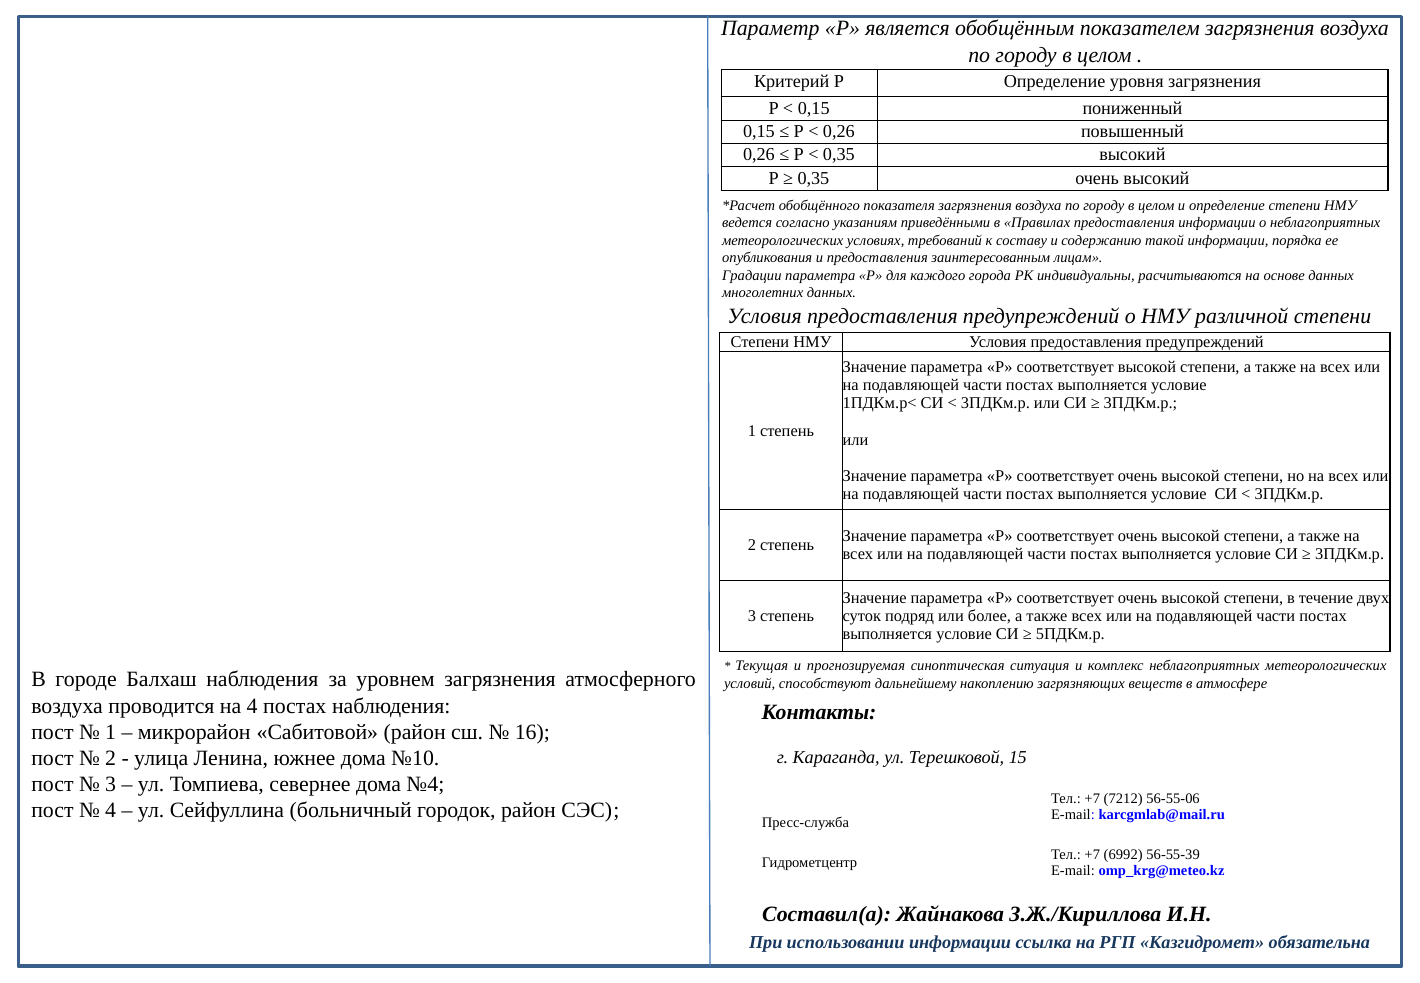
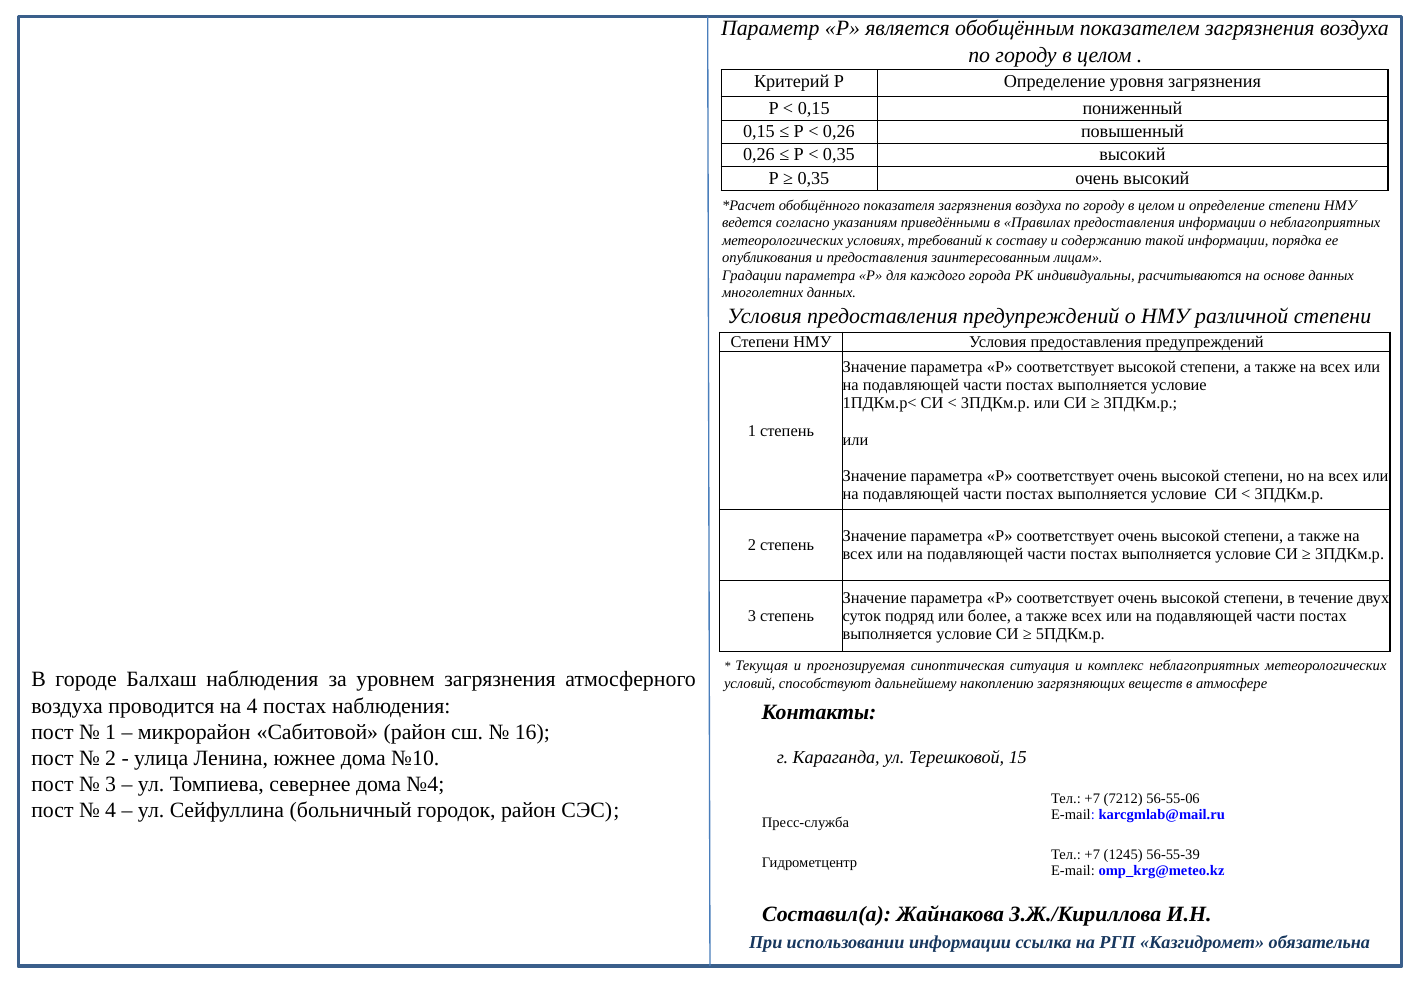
6992: 6992 -> 1245 (1123, 855)
